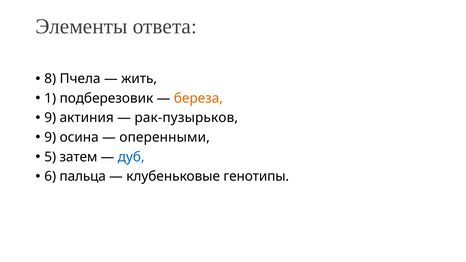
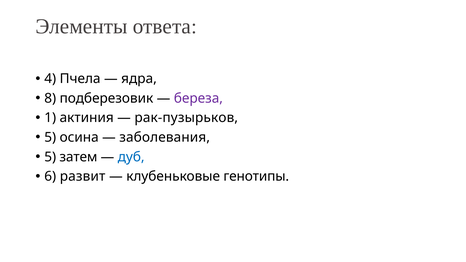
8: 8 -> 4 (50, 79)
жить: жить -> ядра (139, 79)
1: 1 -> 8 (50, 98)
береза colour: orange -> purple (198, 98)
9: 9 -> 1 (50, 118)
9: 9 -> 5 (50, 137)
оперенными: оперенными -> заболевания (165, 137)
пальца: пальца -> развит (83, 176)
